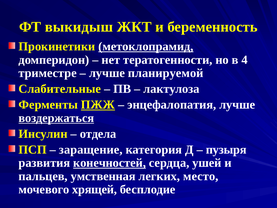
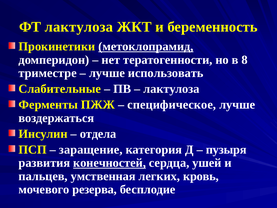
ФТ выкидыш: выкидыш -> лактулоза (79, 27)
4: 4 -> 8 (245, 60)
планируемой: планируемой -> использовать (166, 73)
ПЖЖ underline: present -> none (98, 105)
энцефалопатия: энцефалопатия -> специфическое (172, 105)
воздержаться underline: present -> none (56, 118)
место: место -> кровь (201, 176)
хрящей: хрящей -> резерва (95, 189)
